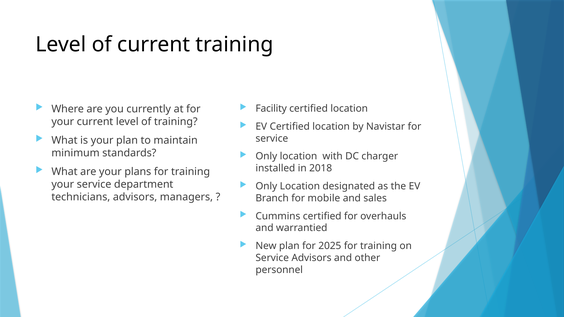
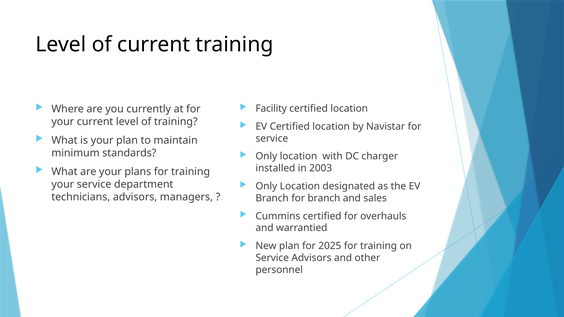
2018: 2018 -> 2003 (321, 168)
for mobile: mobile -> branch (324, 198)
